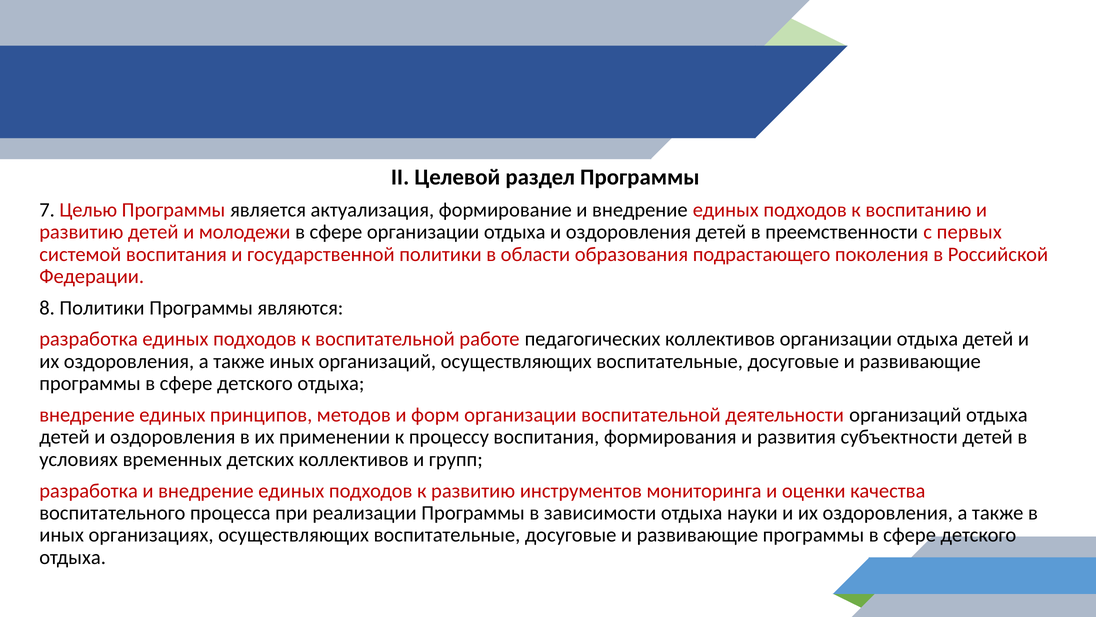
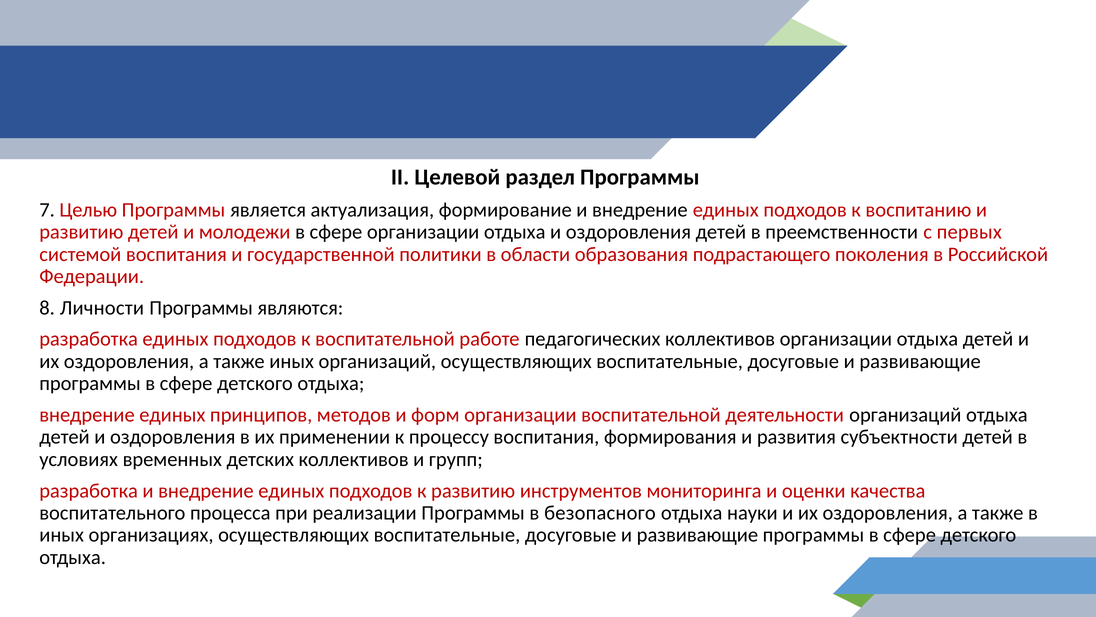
8 Политики: Политики -> Личности (102, 308)
зависимости: зависимости -> безопасного (600, 513)
